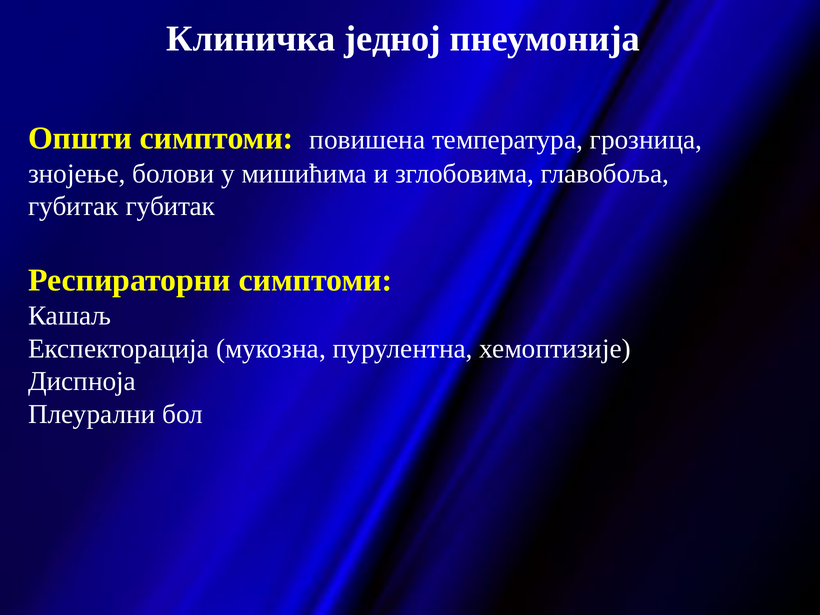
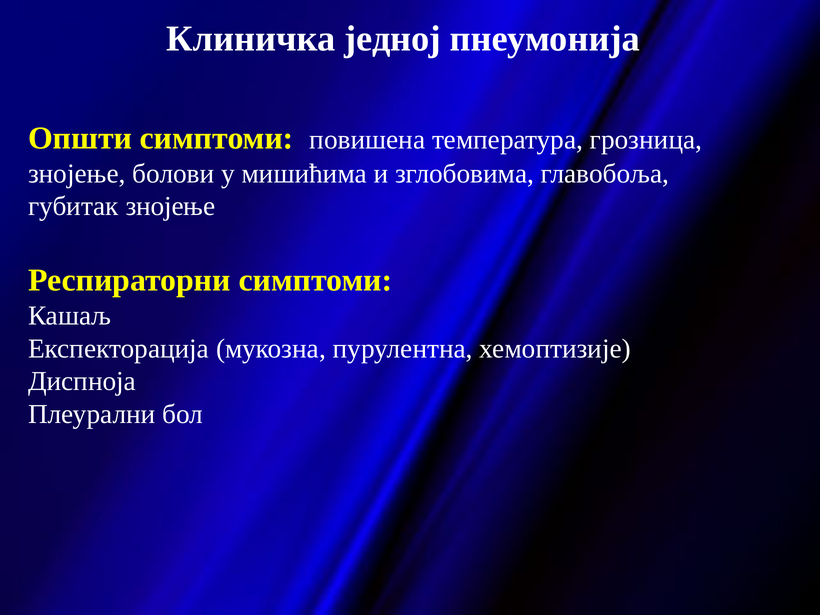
губитак губитак: губитак -> знојење (170, 206)
